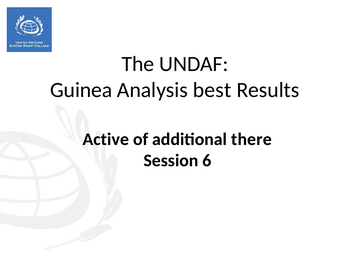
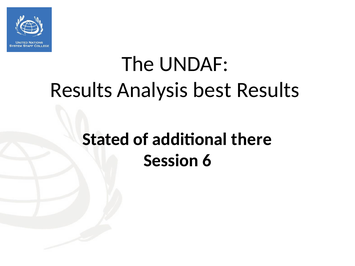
Guinea: Guinea -> Results (81, 90)
Active: Active -> Stated (106, 139)
